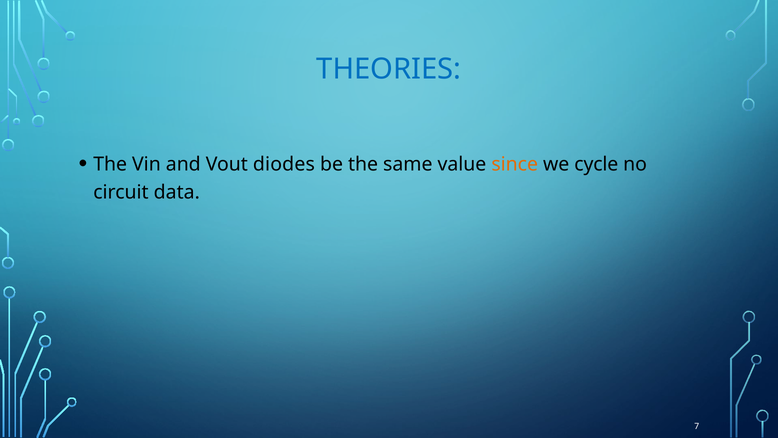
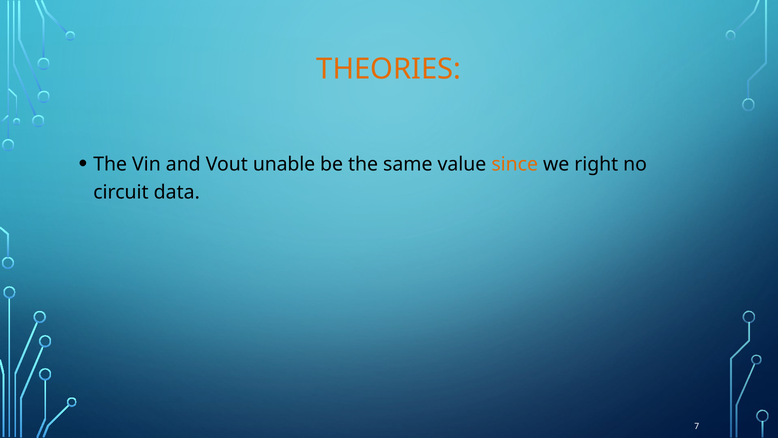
THEORIES colour: blue -> orange (389, 69)
diodes: diodes -> unable (284, 164)
cycle: cycle -> right (596, 164)
